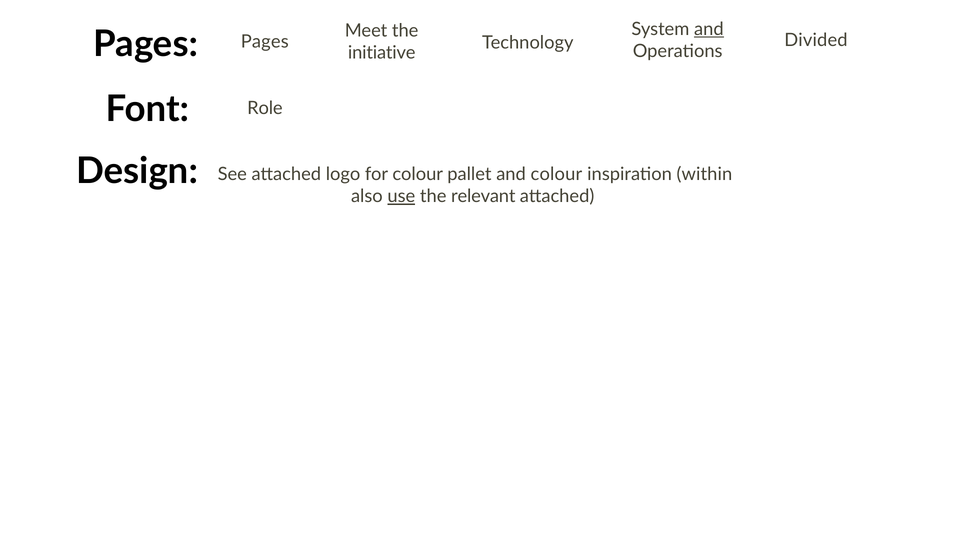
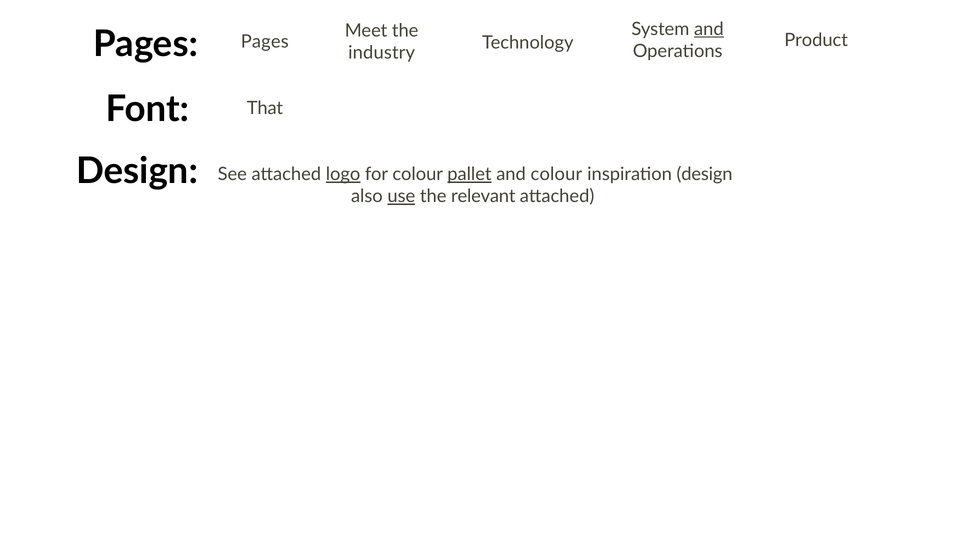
Divided: Divided -> Product (816, 40)
initiative: initiative -> industry (382, 53)
Role: Role -> That (265, 108)
logo underline: none -> present (343, 174)
pallet underline: none -> present (469, 174)
inspiration within: within -> design (705, 174)
